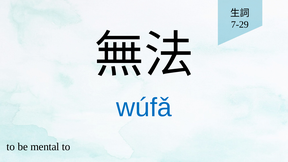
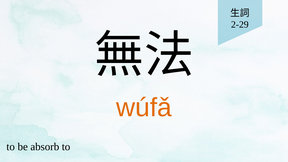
7-29: 7-29 -> 2-29 (240, 25)
wúfǎ colour: blue -> orange (144, 108)
mental: mental -> absorb (45, 147)
